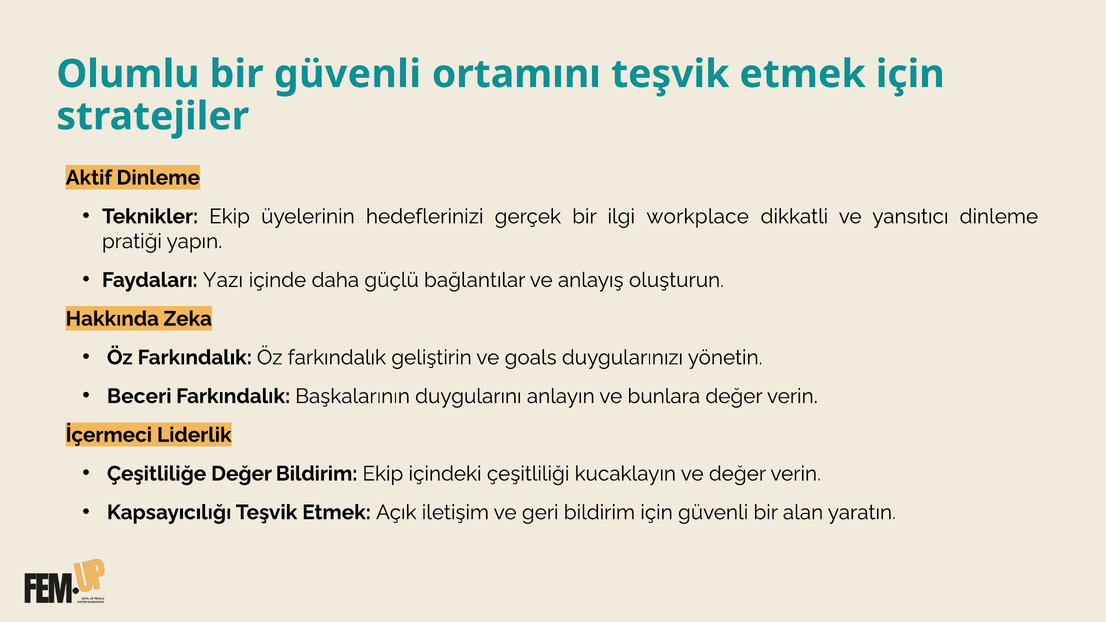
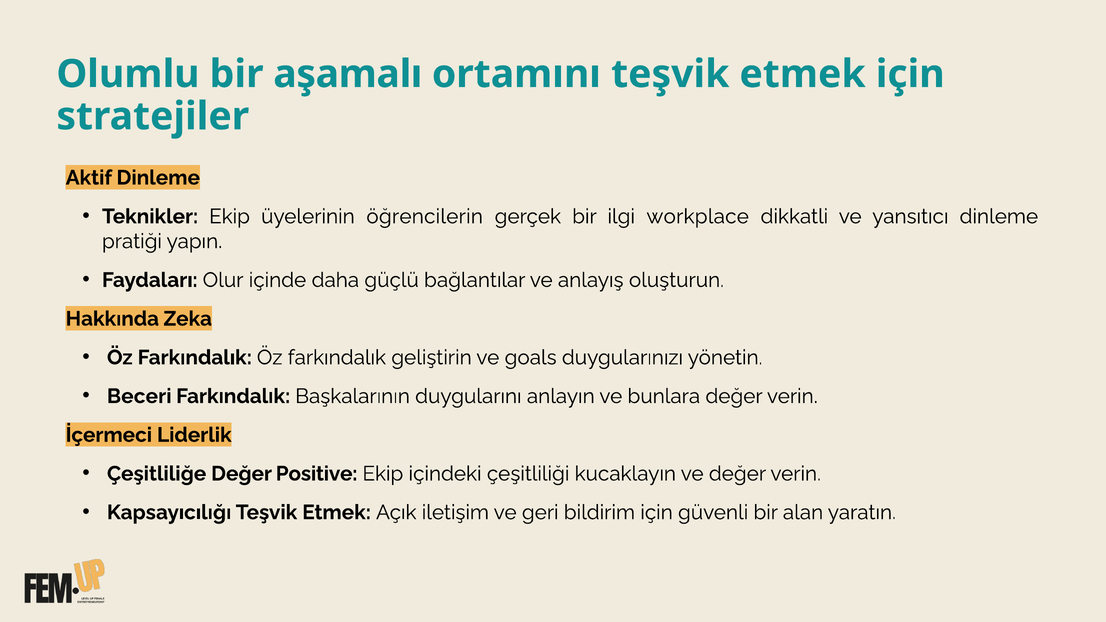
bir güvenli: güvenli -> aşamalı (348, 74)
hedeflerinizi: hedeflerinizi -> öğrencilerin (425, 216)
Yazı: Yazı -> Olur (223, 280)
Değer Bildirim: Bildirim -> Positive (317, 474)
